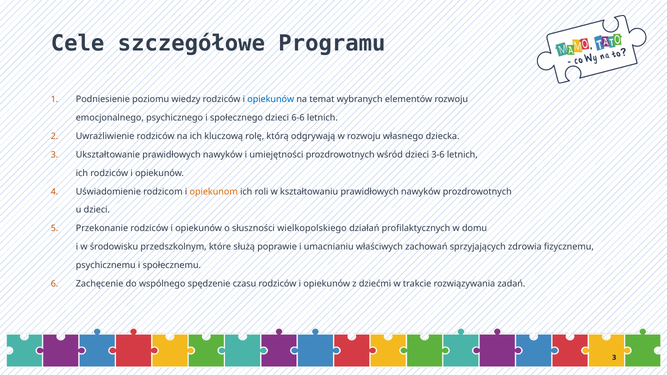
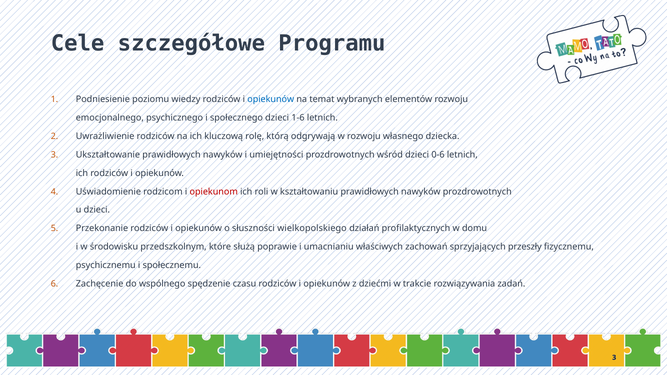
6-6: 6-6 -> 1-6 (298, 118)
3-6: 3-6 -> 0-6 (438, 155)
opiekunom colour: orange -> red (214, 192)
zdrowia: zdrowia -> przeszły (525, 247)
